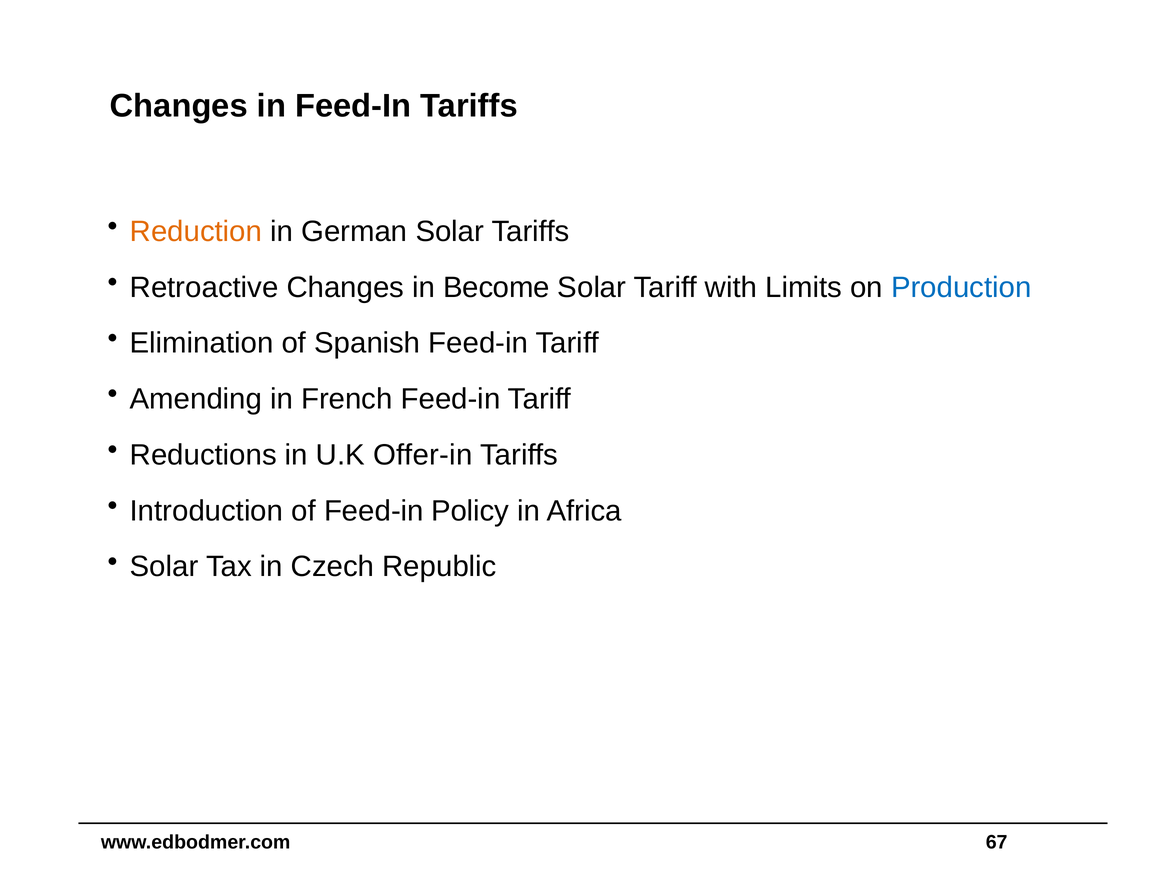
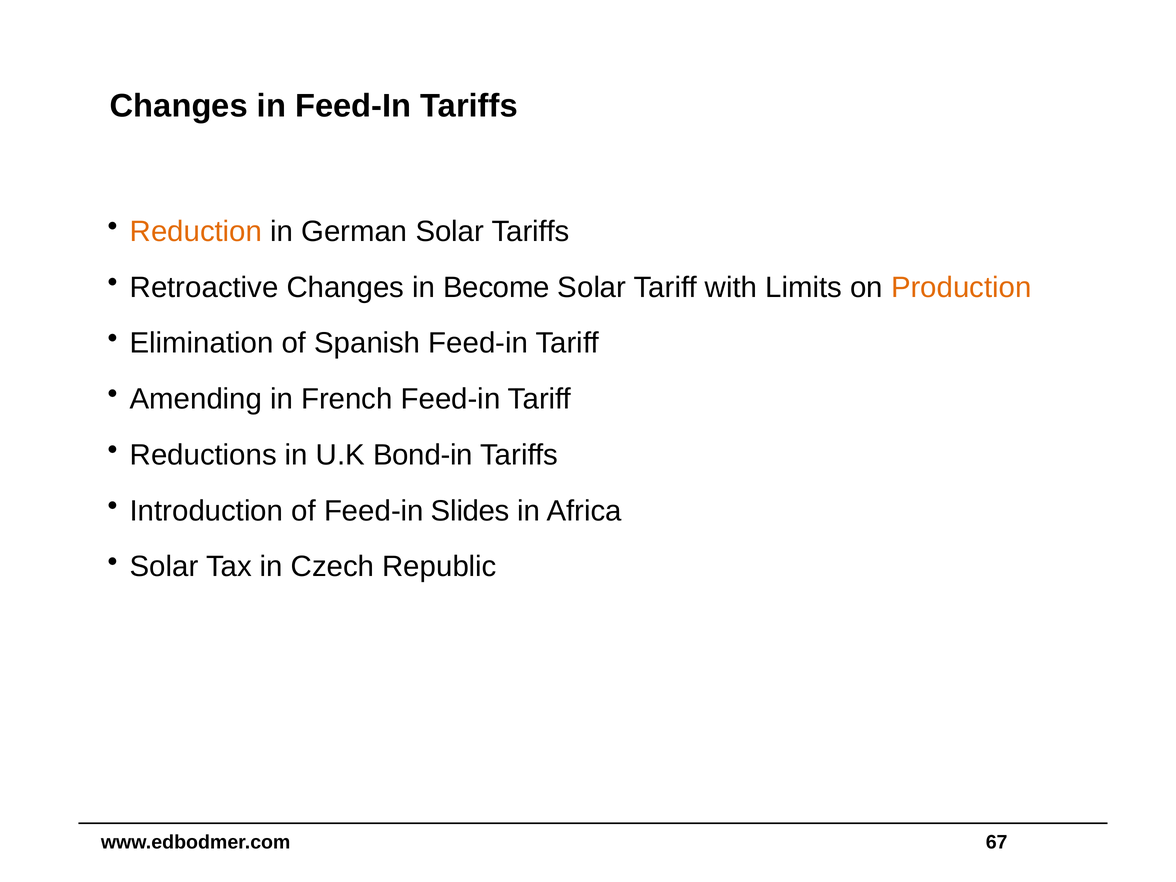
Production colour: blue -> orange (961, 287)
Offer-in: Offer-in -> Bond-in (423, 455)
Policy: Policy -> Slides (470, 511)
